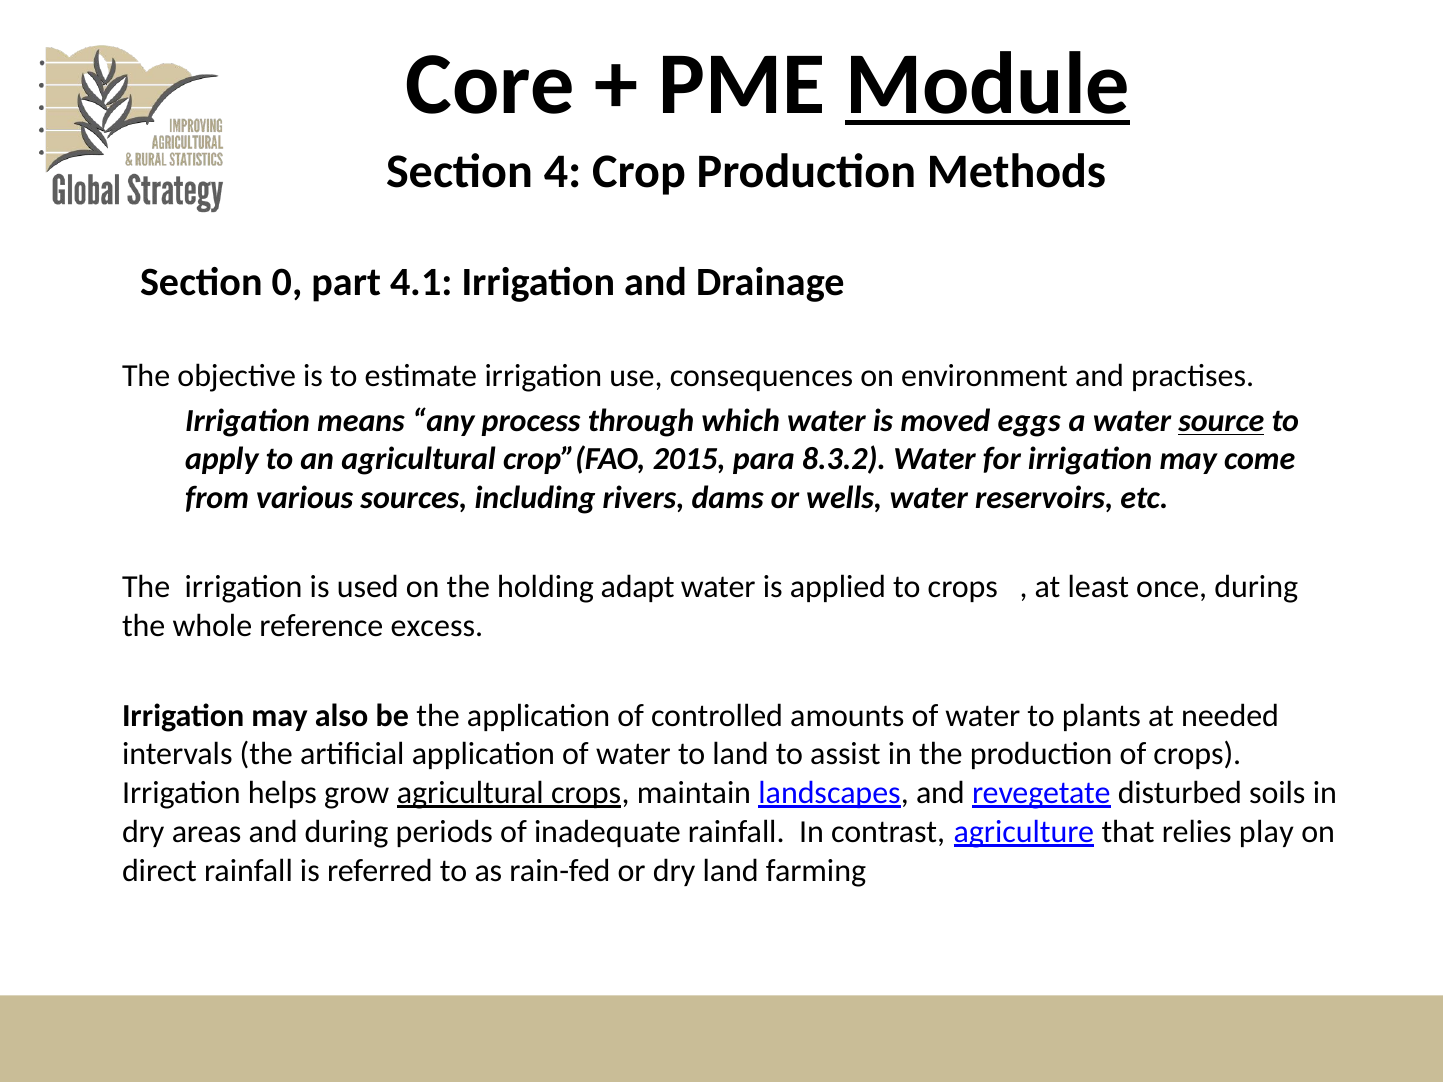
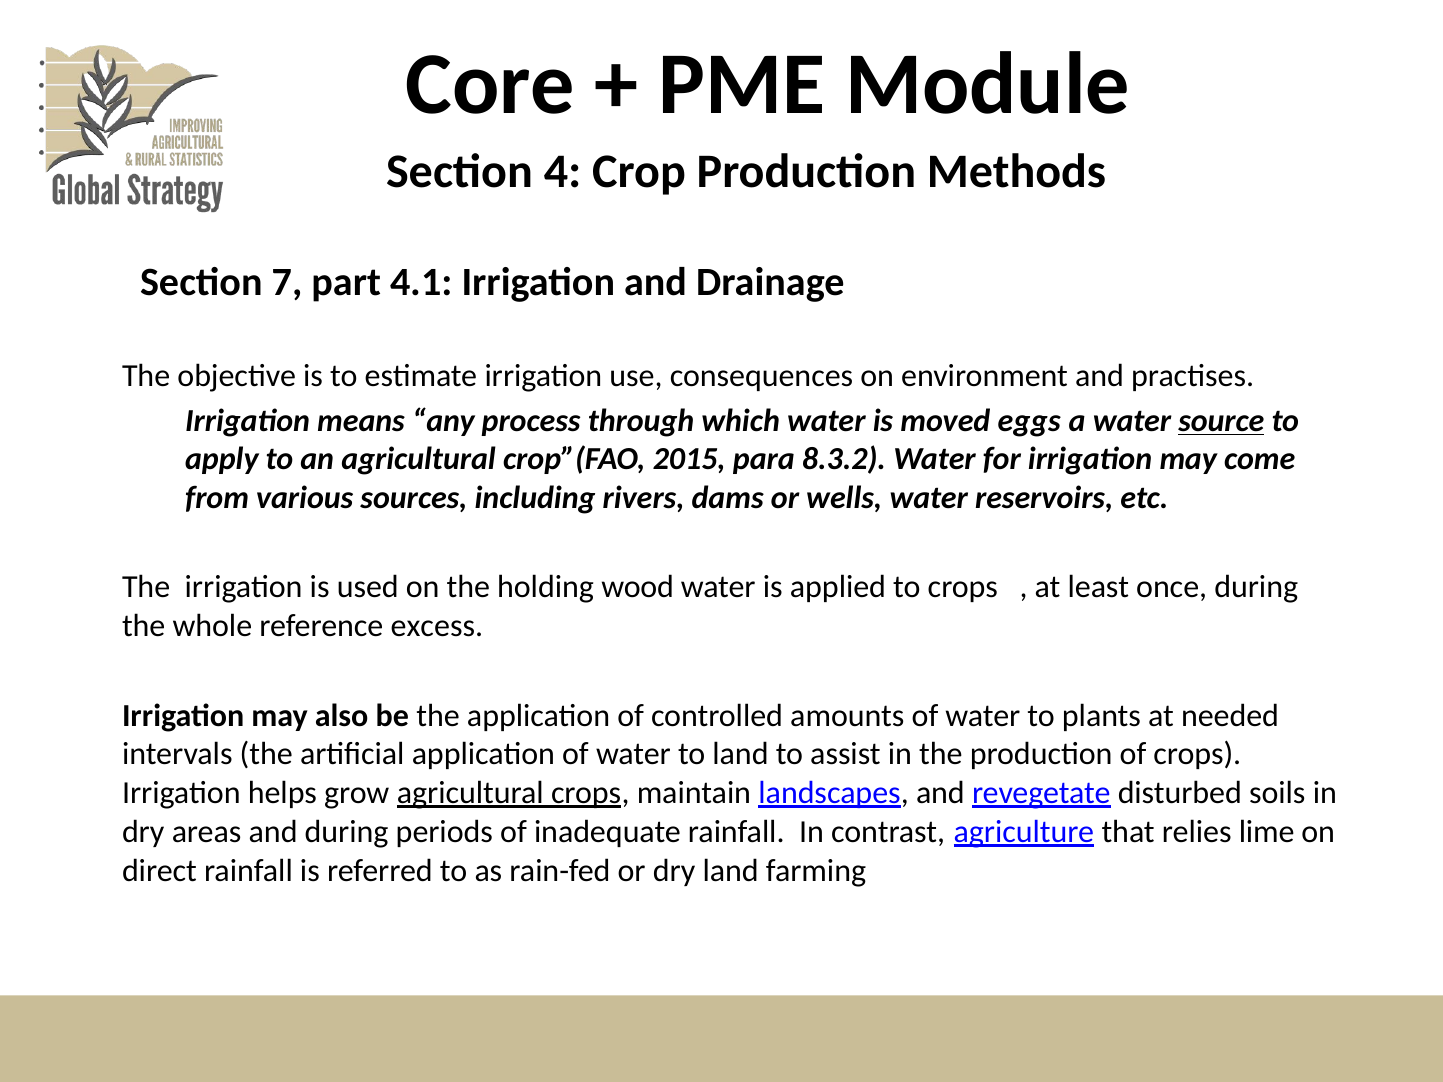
Module underline: present -> none (988, 85)
0: 0 -> 7 (287, 282)
adapt: adapt -> wood (638, 588)
play: play -> lime (1267, 832)
